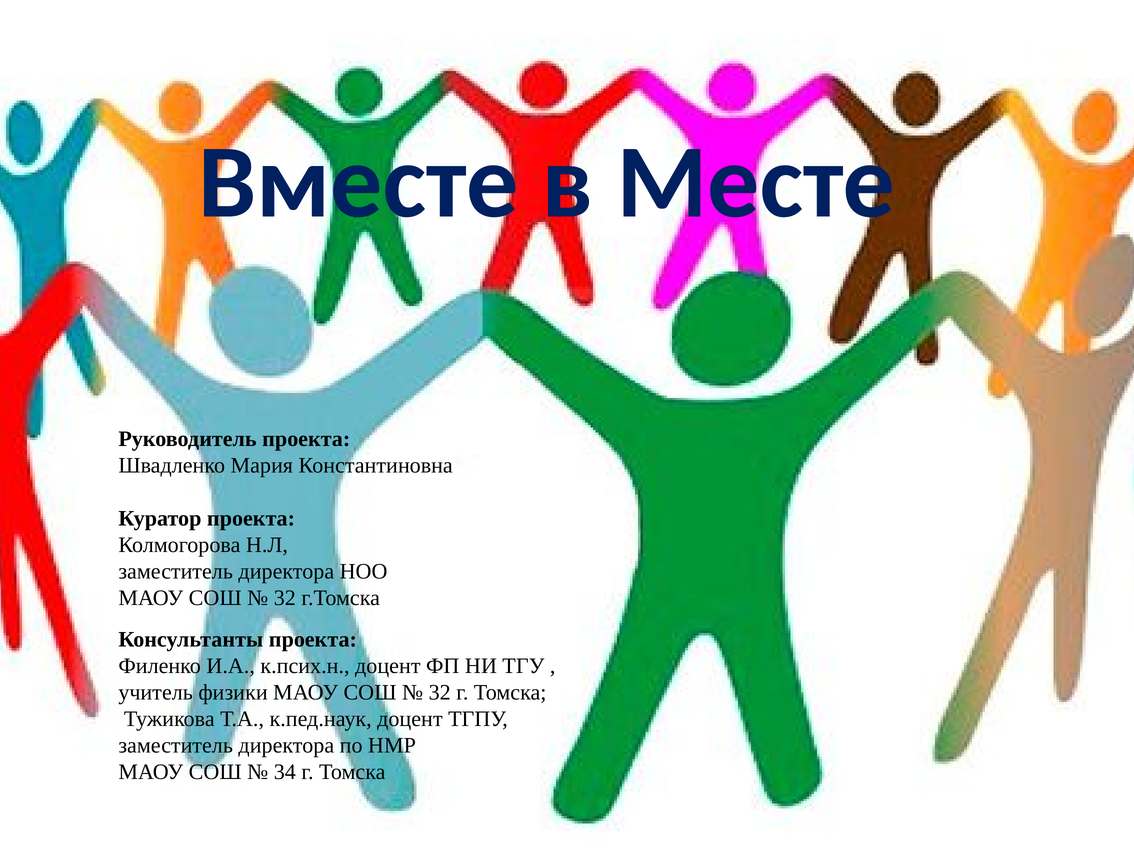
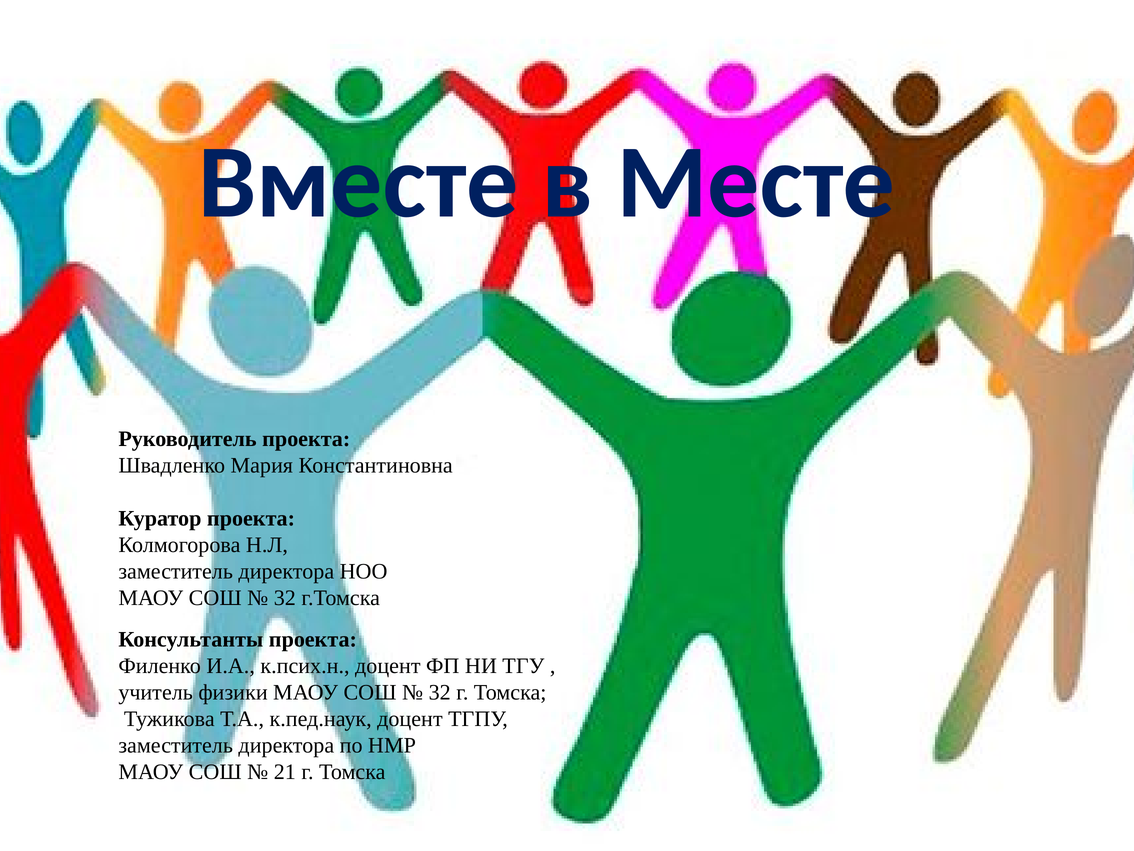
34: 34 -> 21 (285, 771)
